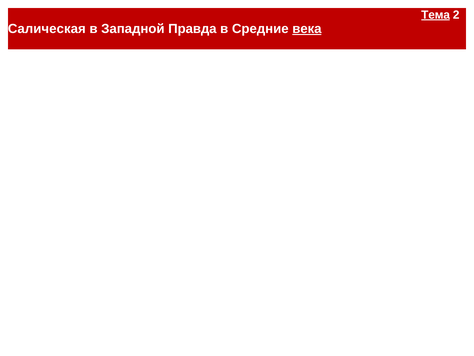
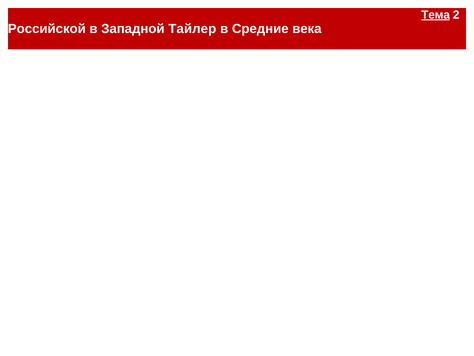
Салическая: Салическая -> Российской (47, 29)
Правда: Правда -> Тайлер (192, 29)
века underline: present -> none (307, 29)
